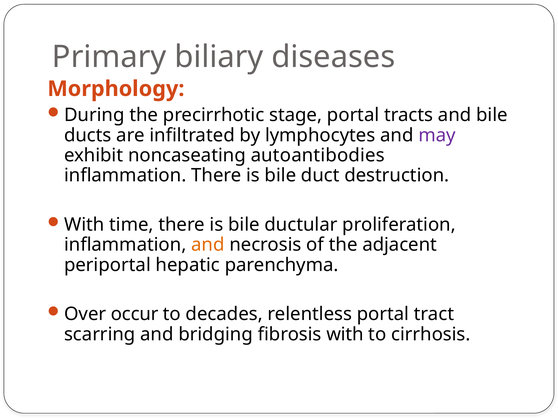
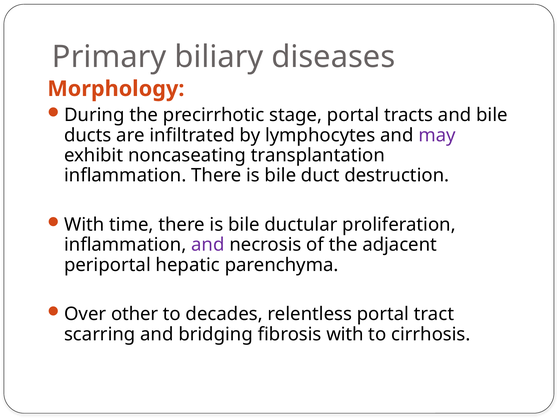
autoantibodies: autoantibodies -> transplantation (318, 155)
and colour: orange -> purple (208, 244)
occur: occur -> other (135, 314)
